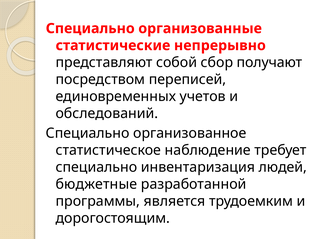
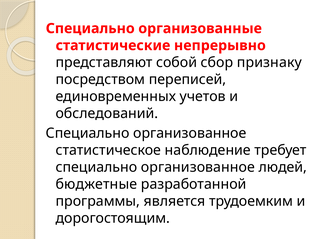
получают: получают -> признаку (269, 62)
инвентаризация: инвентаризация -> организованное (198, 167)
